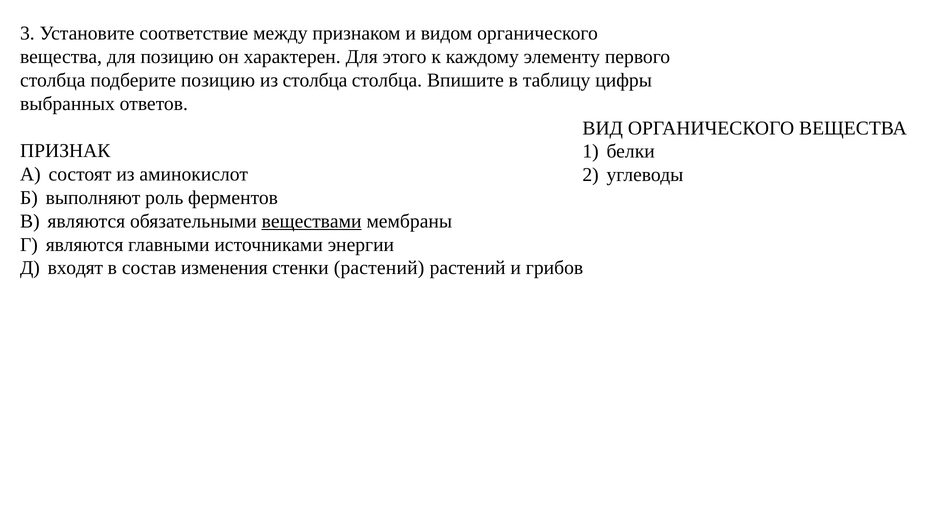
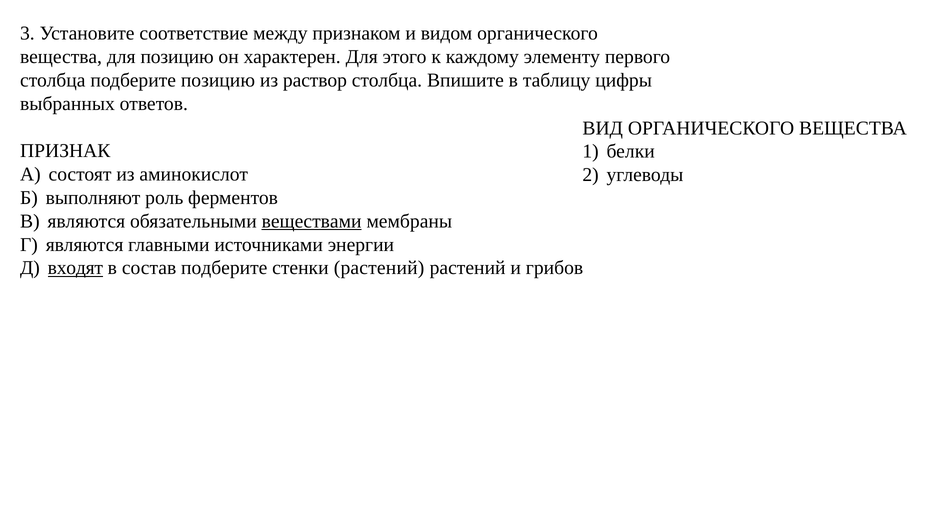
из столбца: столбца -> раствор (315, 80)
входят underline: none -> present (75, 268)
состав изменения: изменения -> подберите (224, 268)
